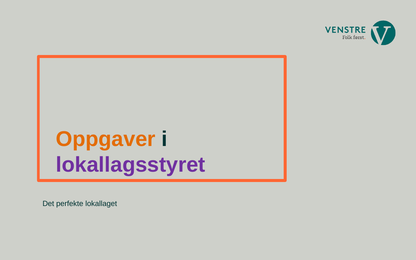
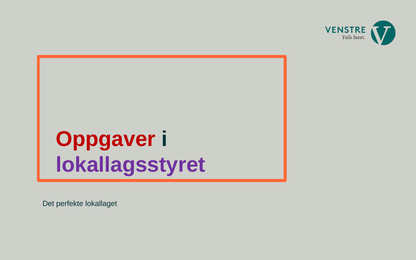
Oppgaver colour: orange -> red (106, 139)
